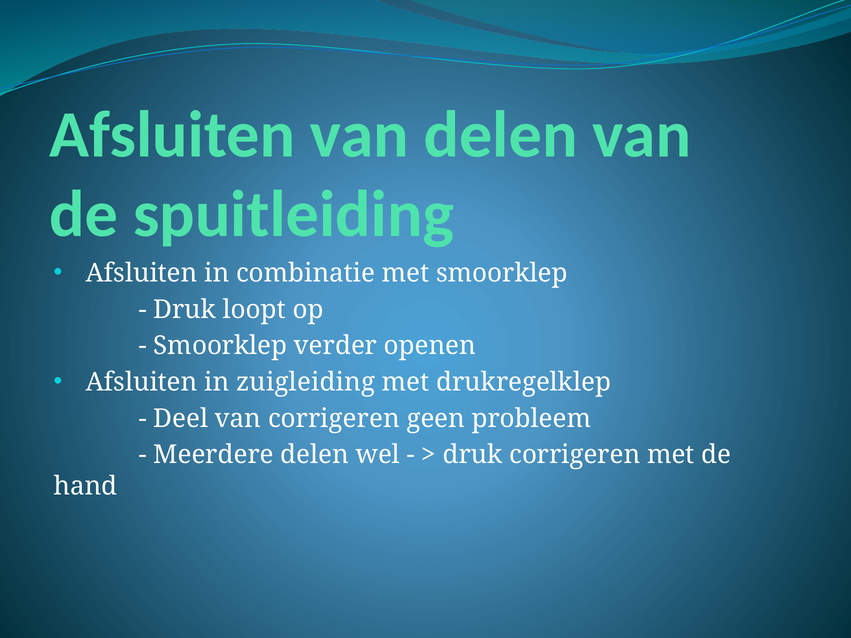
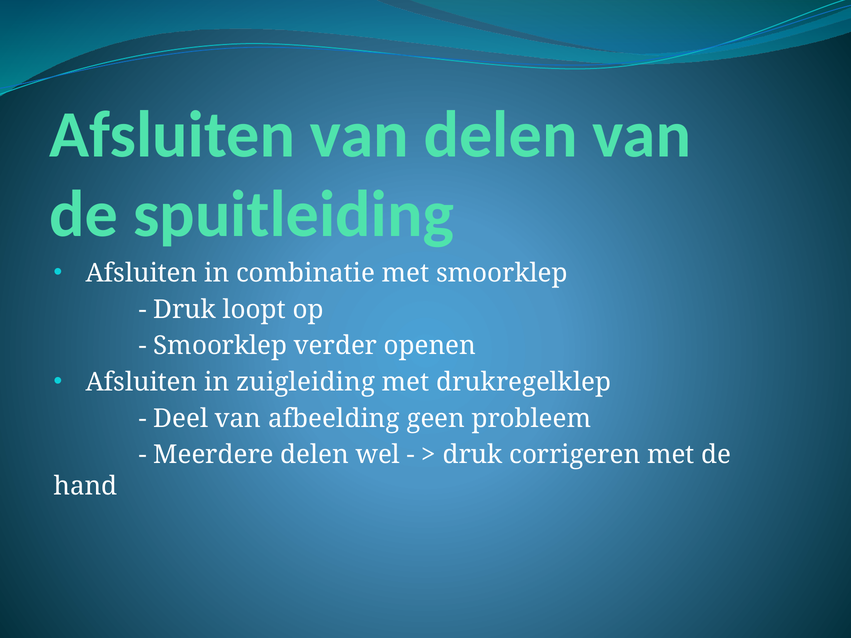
van corrigeren: corrigeren -> afbeelding (334, 419)
